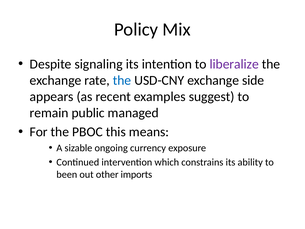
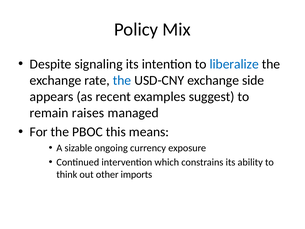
liberalize colour: purple -> blue (234, 64)
public: public -> raises (88, 113)
been: been -> think (67, 174)
